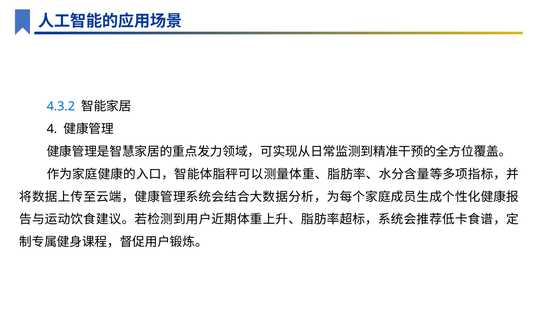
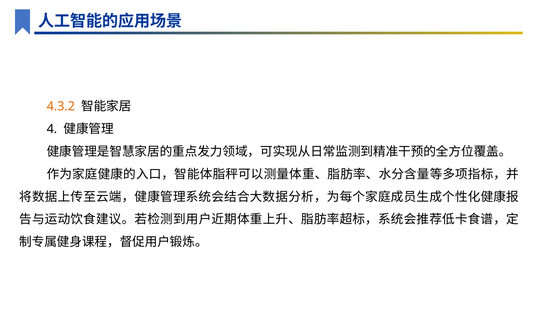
4.3.2 colour: blue -> orange (61, 106)
